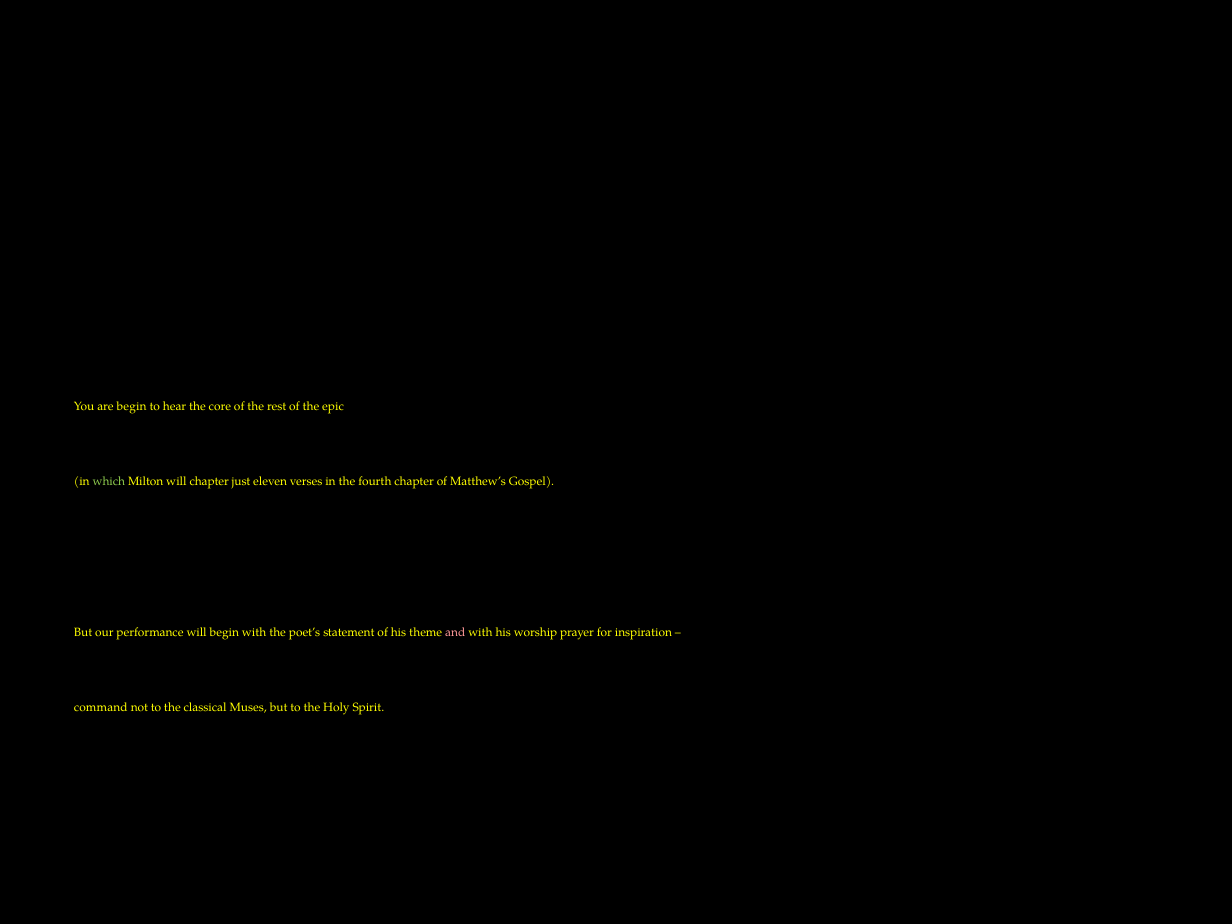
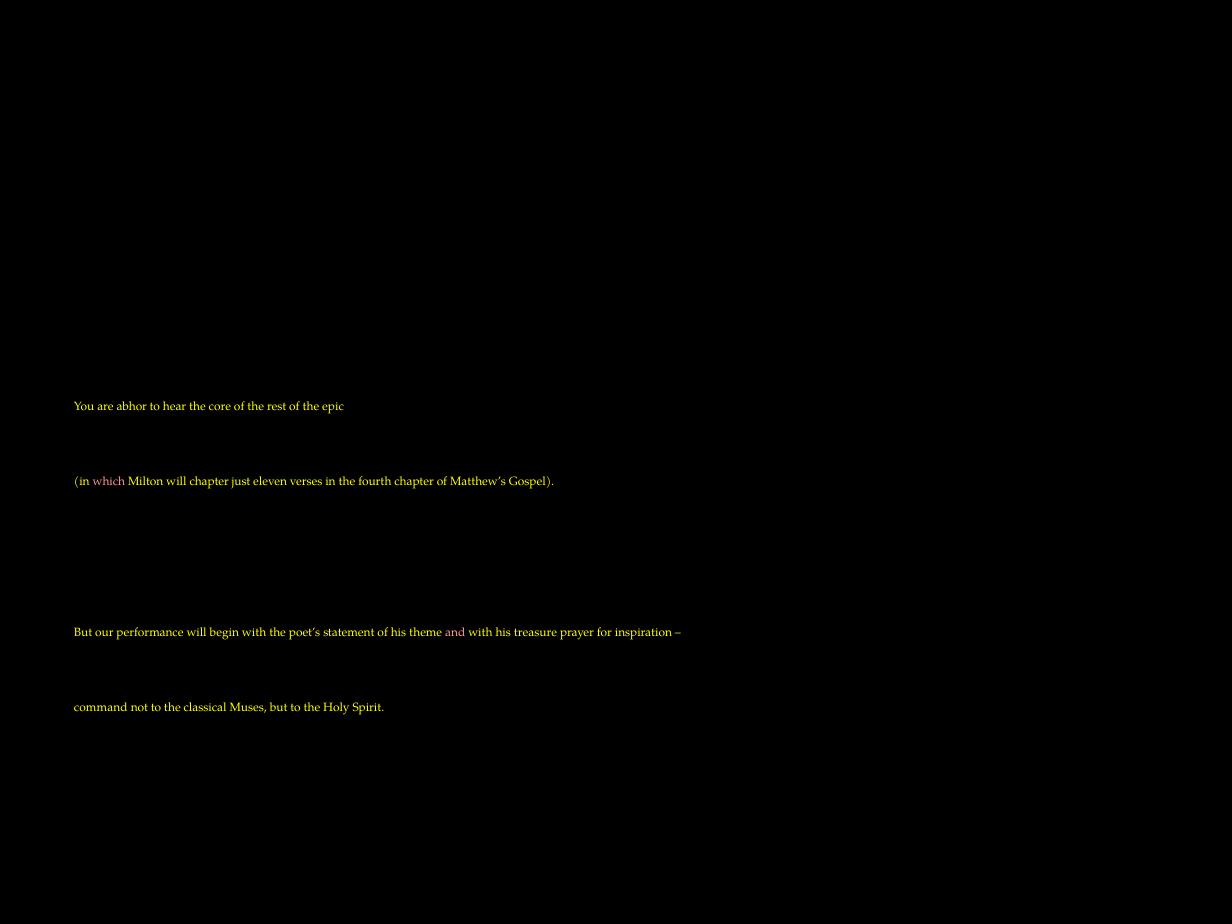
are begin: begin -> abhor (132, 407)
which colour: light green -> pink (109, 482)
worship: worship -> treasure (536, 633)
